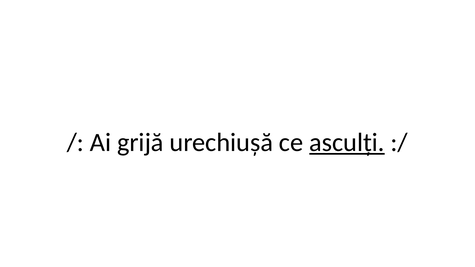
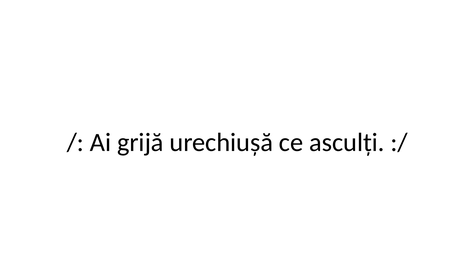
asculți underline: present -> none (347, 143)
